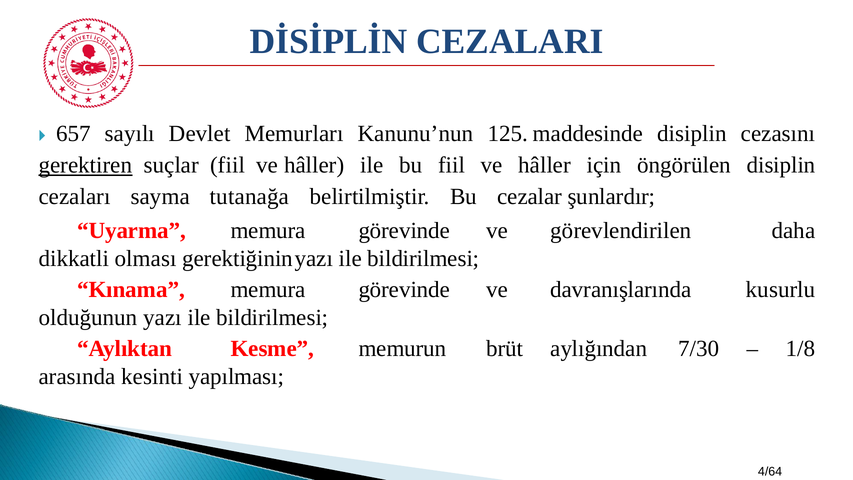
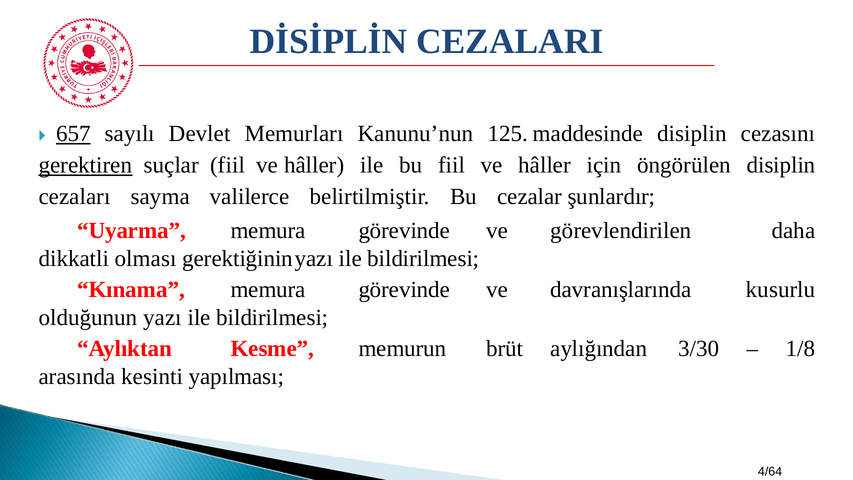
657 underline: none -> present (73, 134)
tutanağa: tutanağa -> valilerce (250, 197)
7/30: 7/30 -> 3/30 (699, 349)
